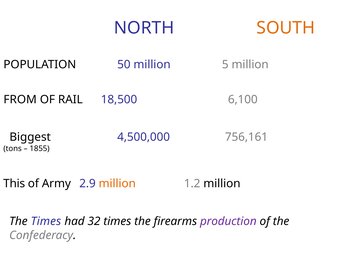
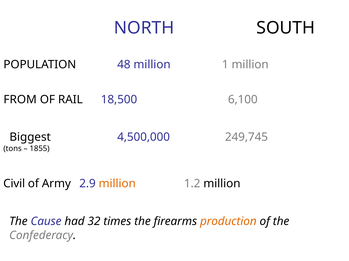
SOUTH colour: orange -> black (286, 28)
50: 50 -> 48 (124, 65)
5: 5 -> 1 (225, 65)
756,161: 756,161 -> 249,745 (246, 138)
This: This -> Civil (14, 184)
The Times: Times -> Cause (46, 222)
production colour: purple -> orange (228, 222)
